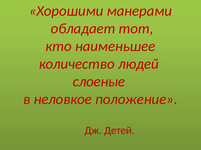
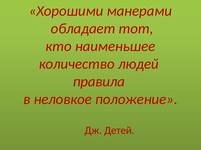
слоеные: слоеные -> правила (99, 82)
